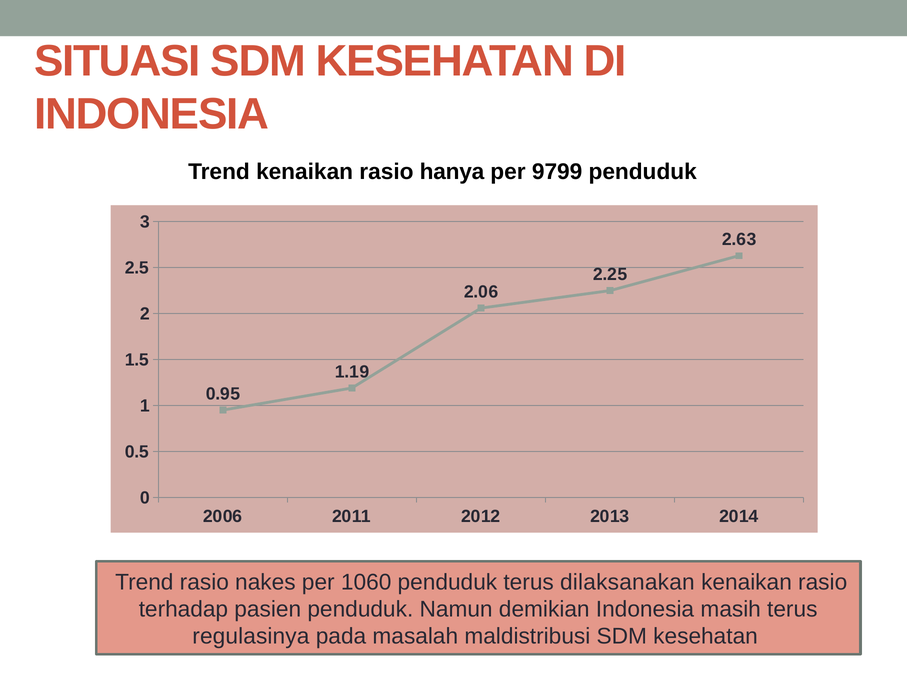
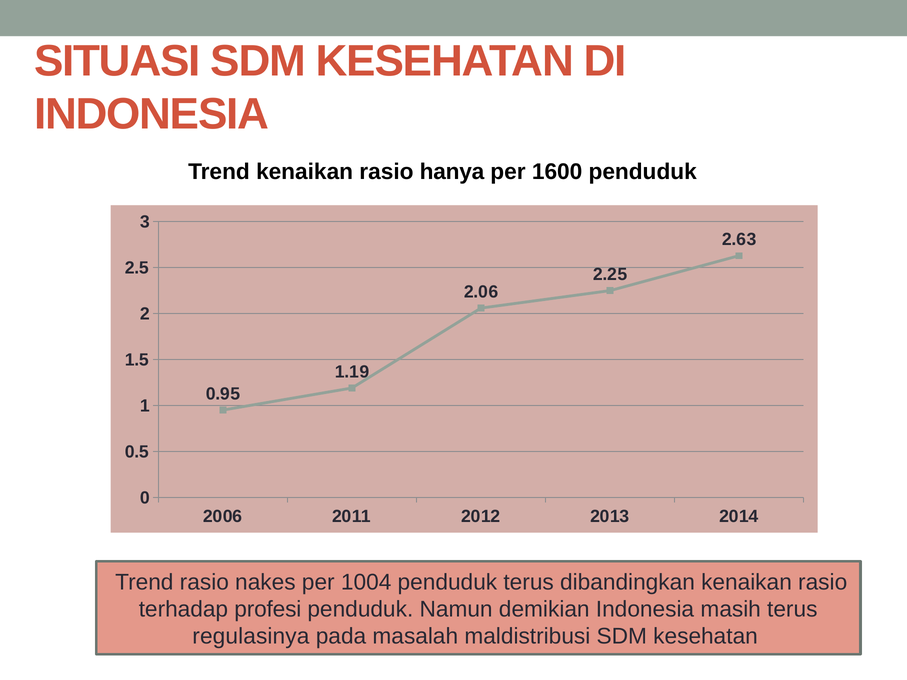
9799: 9799 -> 1600 (557, 172)
1060: 1060 -> 1004 (366, 582)
dilaksanakan: dilaksanakan -> dibandingkan (627, 582)
pasien: pasien -> profesi (268, 610)
